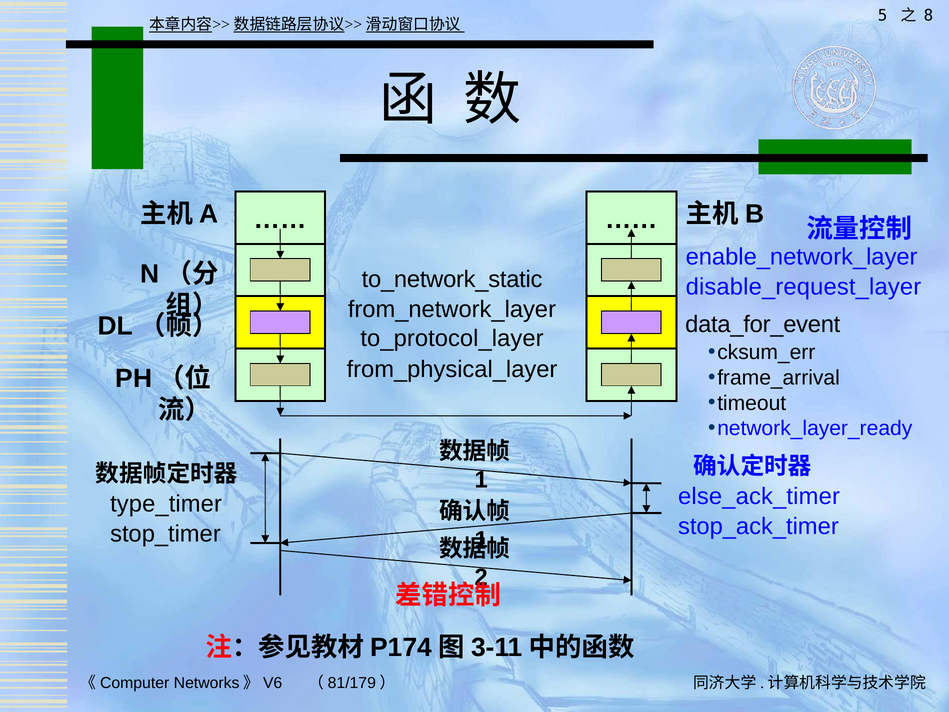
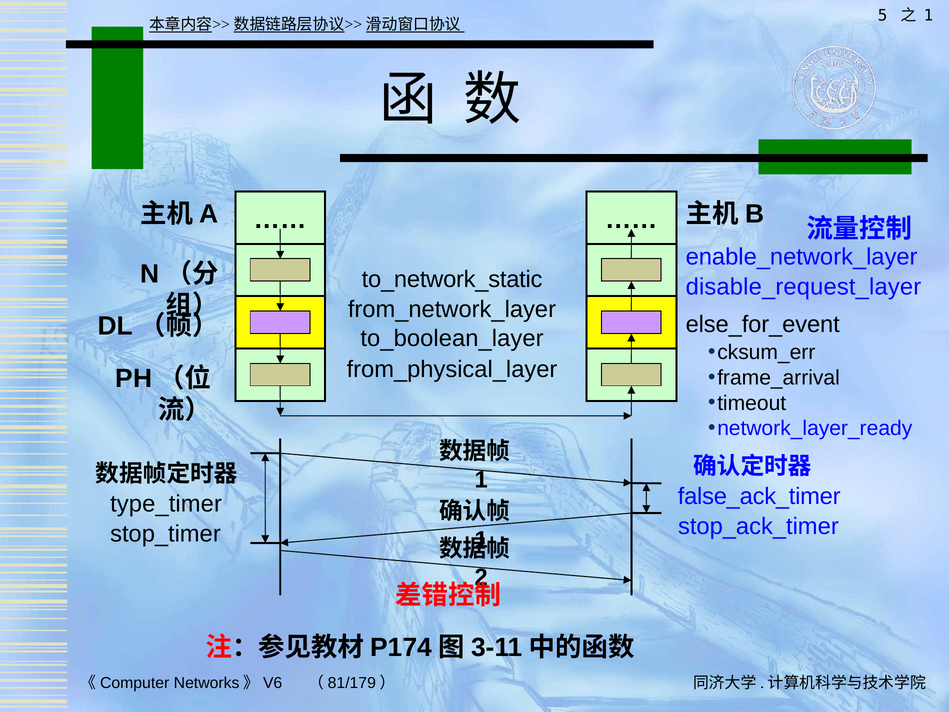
8: 8 -> 1 (928, 15)
data_for_event: data_for_event -> else_for_event (763, 324)
to_protocol_layer: to_protocol_layer -> to_boolean_layer (452, 338)
else_ack_timer: else_ack_timer -> false_ack_timer (759, 496)
